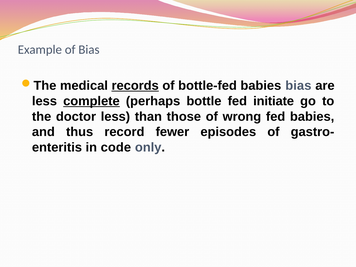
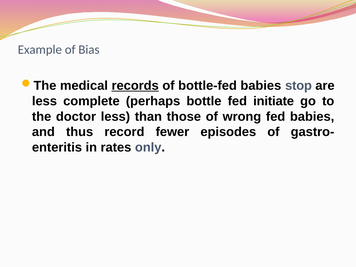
babies bias: bias -> stop (299, 86)
complete underline: present -> none (91, 101)
code: code -> rates (116, 147)
